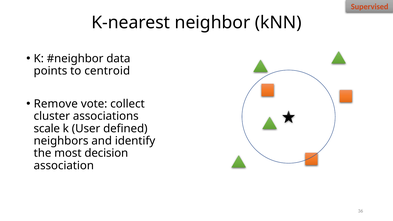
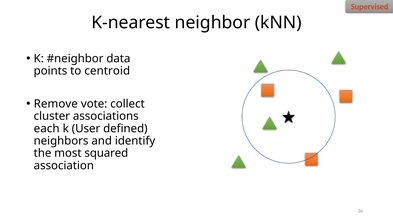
scale: scale -> each (47, 129)
decision: decision -> squared (106, 153)
